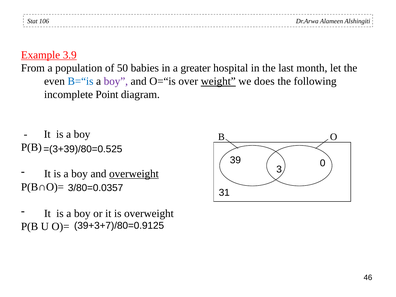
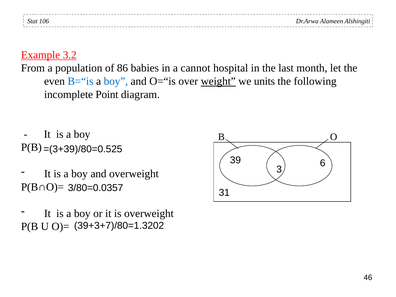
3.9: 3.9 -> 3.2 (70, 55)
50: 50 -> 86 (122, 68)
greater: greater -> cannot (196, 68)
boy colour: purple -> blue (116, 81)
does: does -> units (264, 81)
0: 0 -> 6 (323, 163)
overweight underline: present -> none (134, 174)
39+3+7)/80=0.9125: 39+3+7)/80=0.9125 -> 39+3+7)/80=1.3202 (119, 226)
